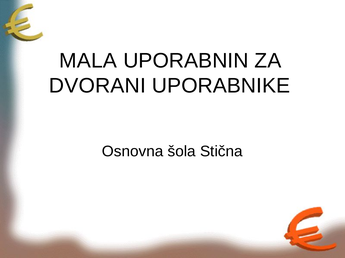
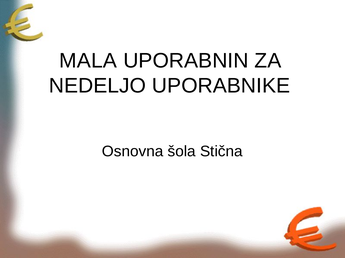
DVORANI: DVORANI -> NEDELJO (98, 86)
